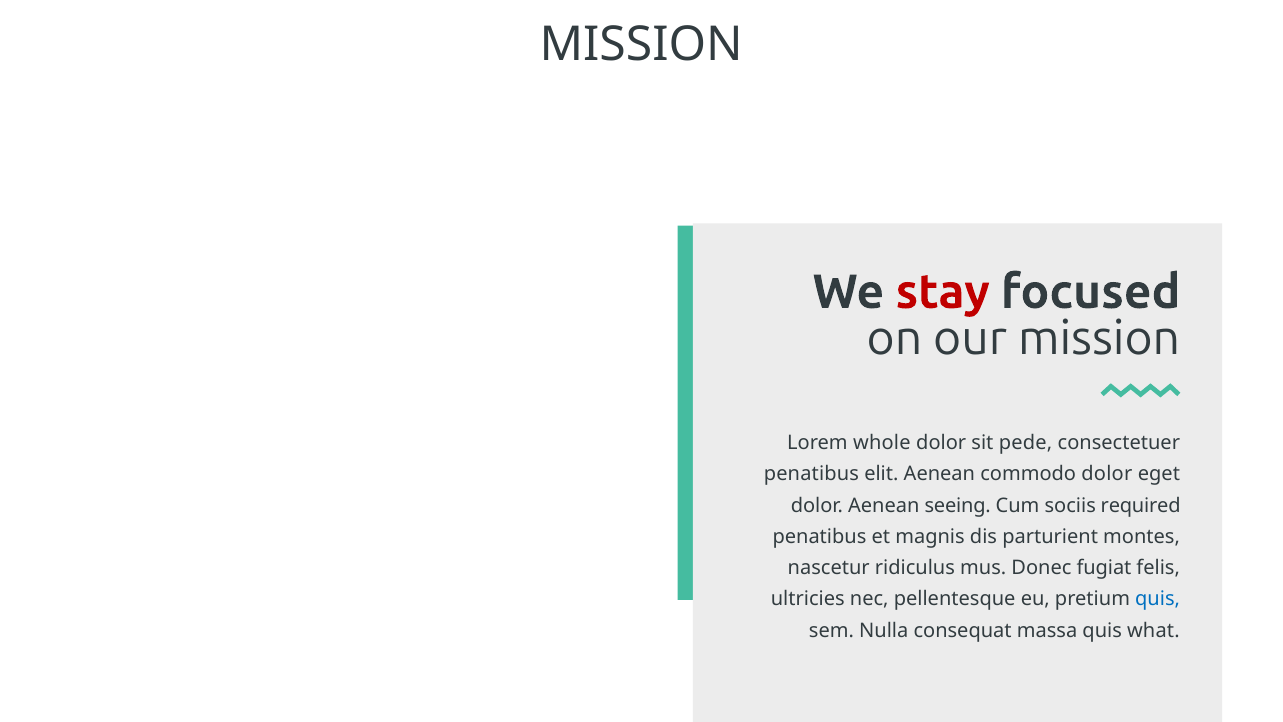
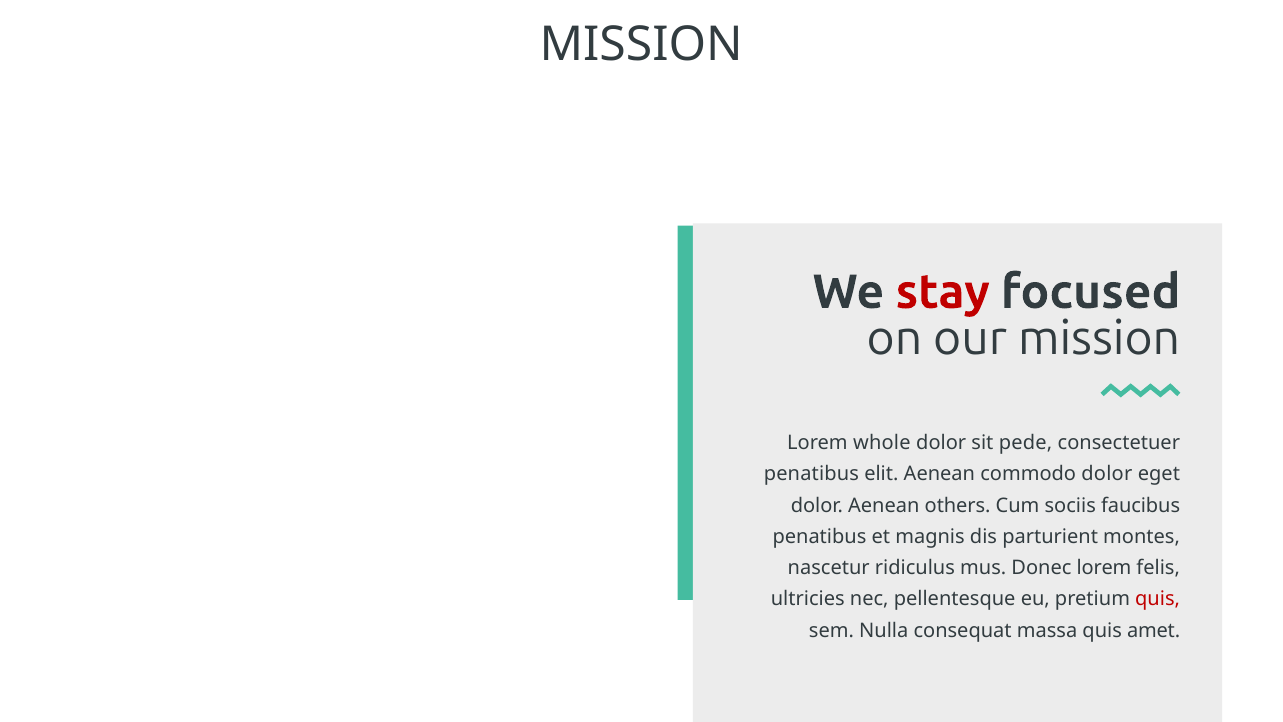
seeing: seeing -> others (958, 505)
required: required -> faucibus (1141, 505)
Donec fugiat: fugiat -> lorem (1104, 568)
quis colour: blue -> red (1158, 599)
what: what -> amet (1154, 630)
